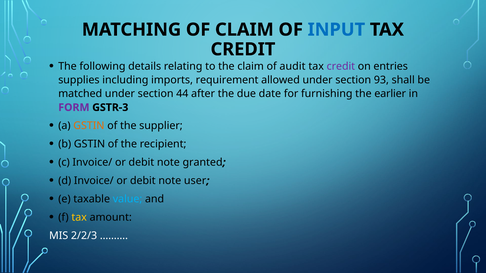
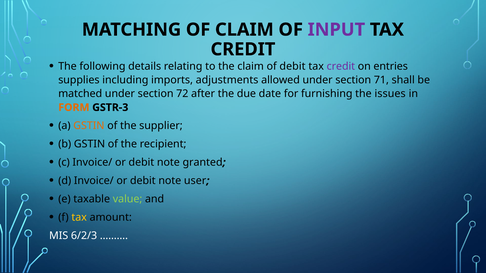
INPUT colour: blue -> purple (336, 30)
of audit: audit -> debit (293, 66)
requirement: requirement -> adjustments (227, 80)
93: 93 -> 71 (381, 80)
44: 44 -> 72 (182, 94)
earlier: earlier -> issues (390, 94)
FORM colour: purple -> orange (74, 108)
value colour: light blue -> light green (128, 199)
2/2/3: 2/2/3 -> 6/2/3 (84, 236)
